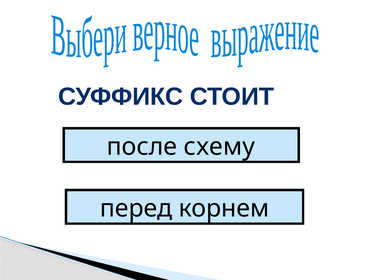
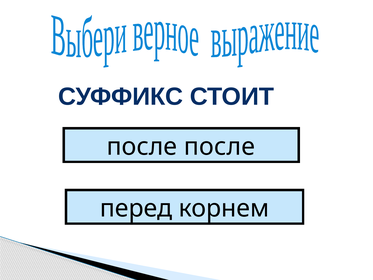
после схему: схему -> после (219, 147)
